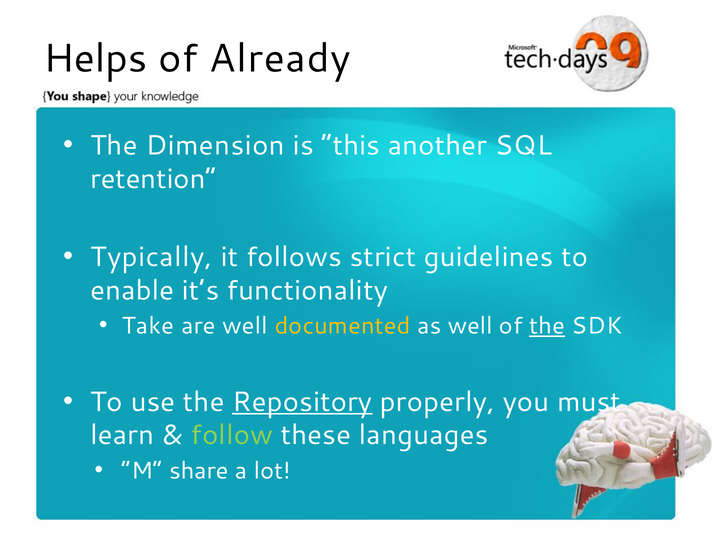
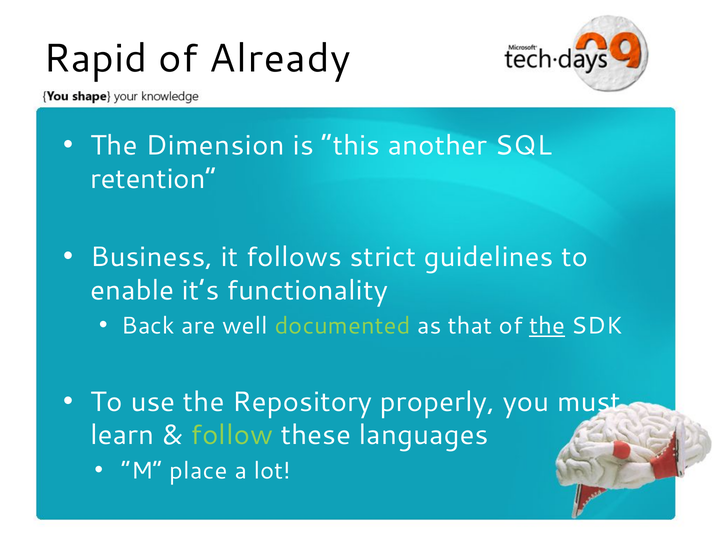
Helps: Helps -> Rapid (95, 58)
Typically: Typically -> Business (152, 257)
Take: Take -> Back (148, 326)
documented colour: yellow -> light green (343, 326)
as well: well -> that (470, 326)
Repository underline: present -> none (302, 402)
share: share -> place (199, 471)
